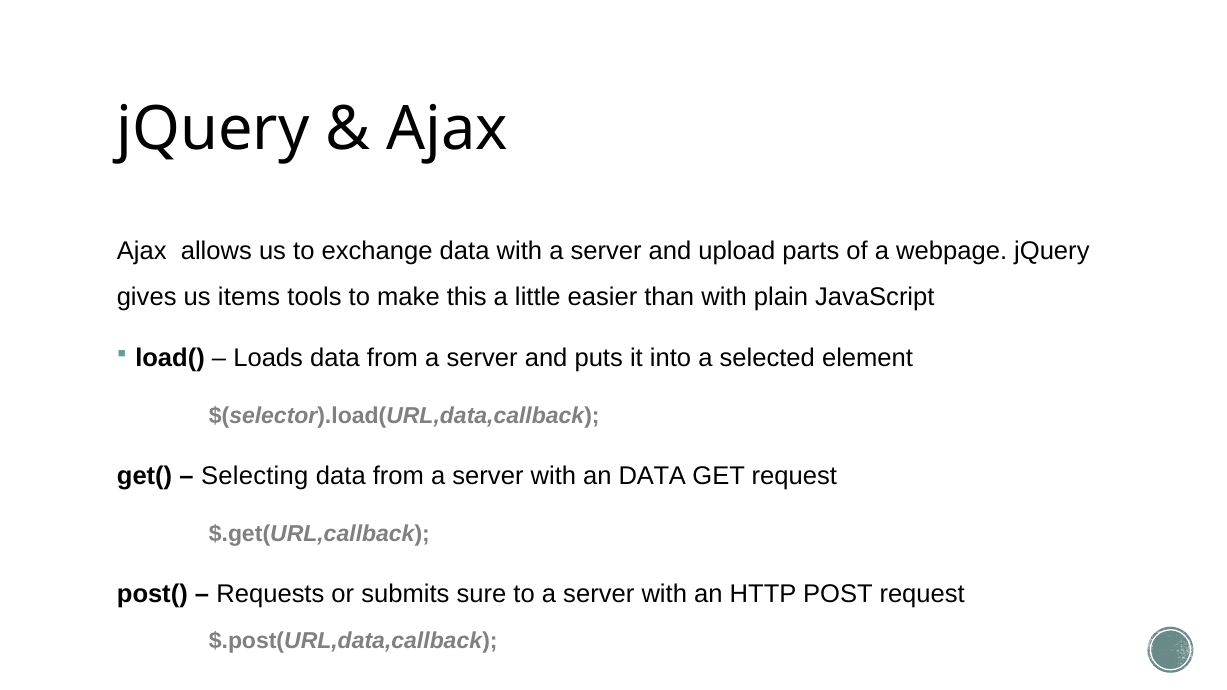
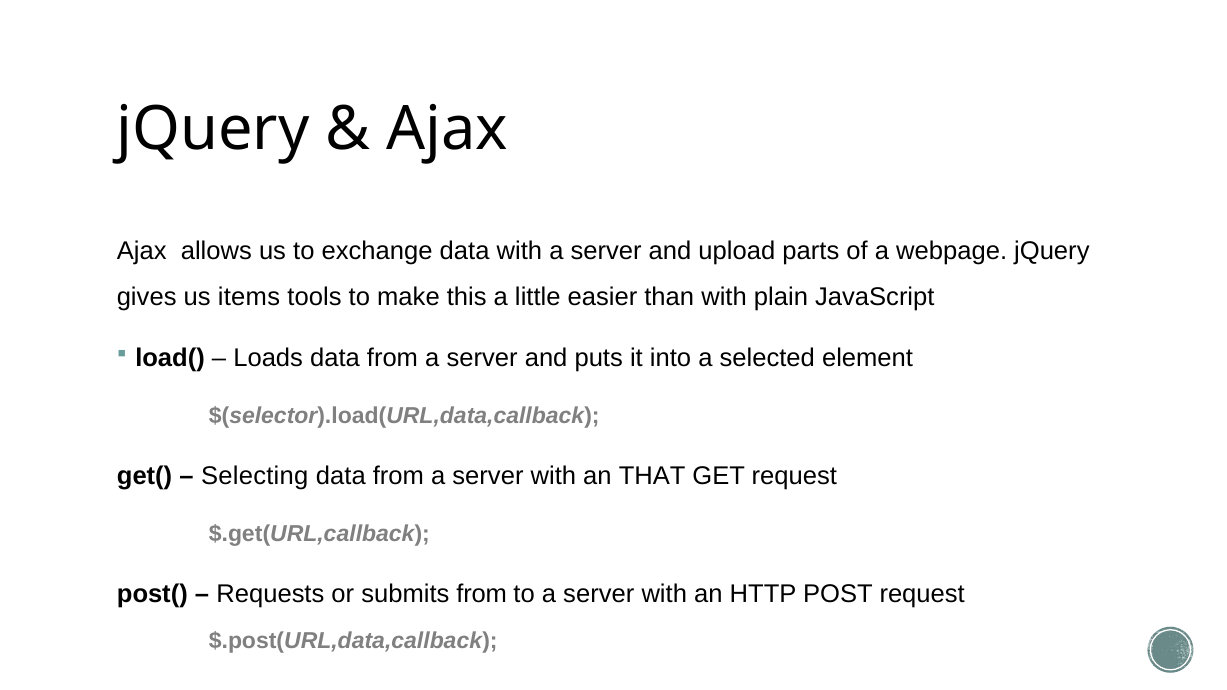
an DATA: DATA -> THAT (652, 476)
submits sure: sure -> from (482, 594)
